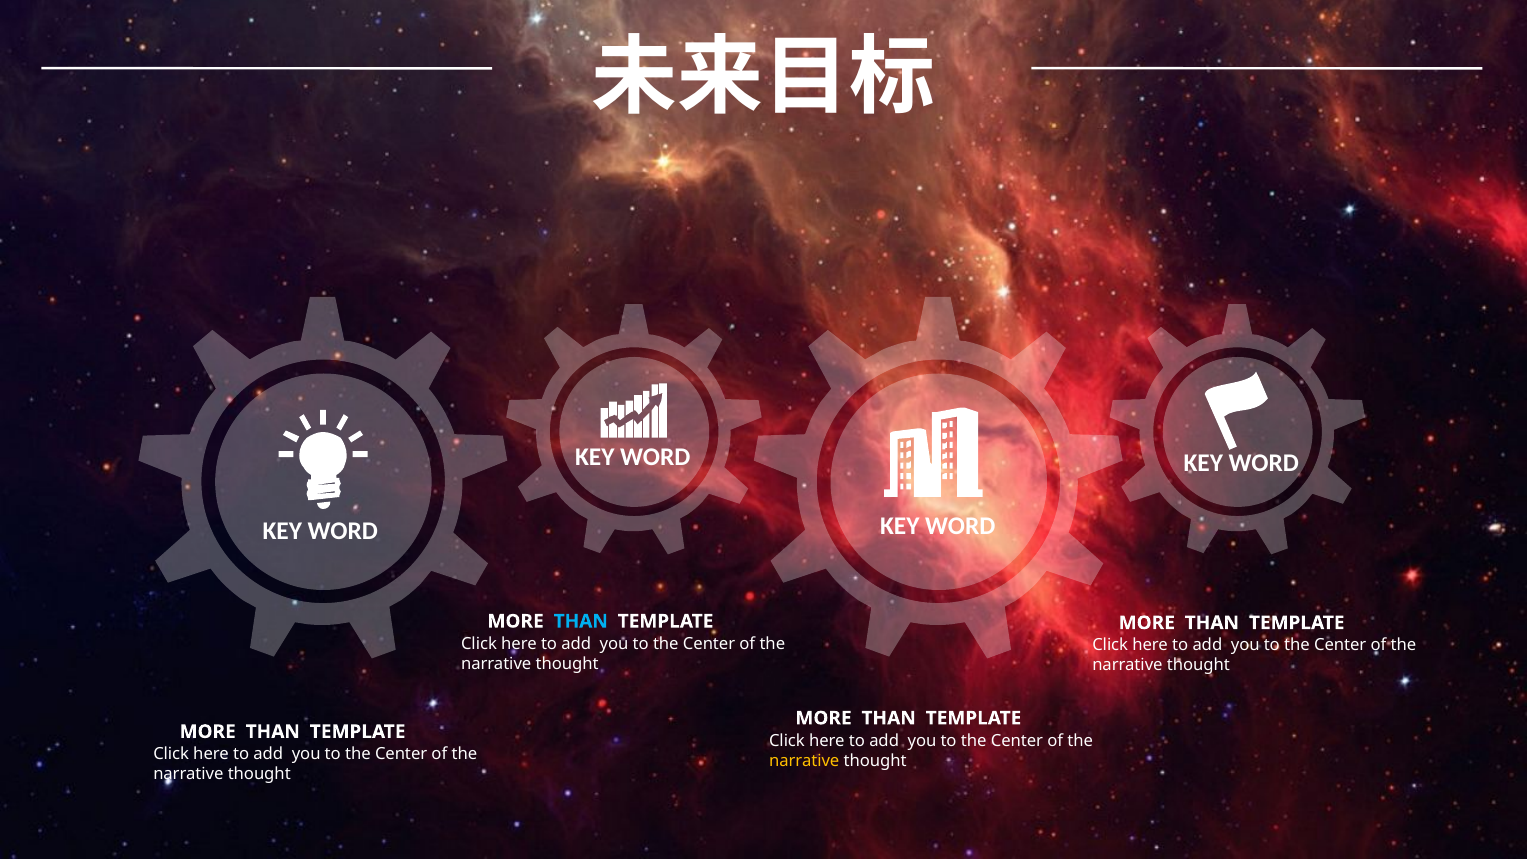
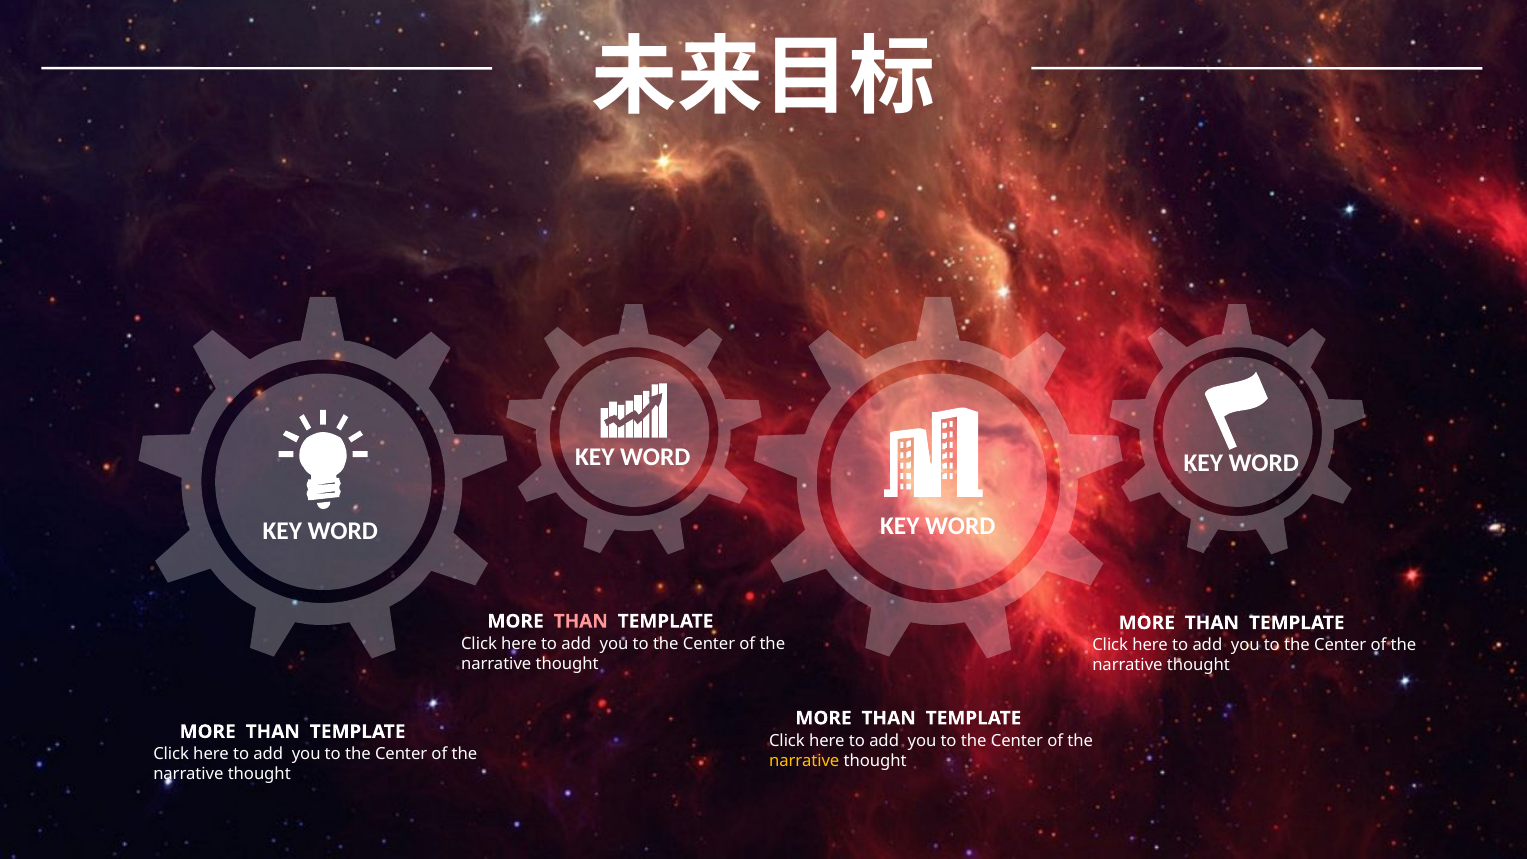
THAN colour: light blue -> pink (581, 621)
